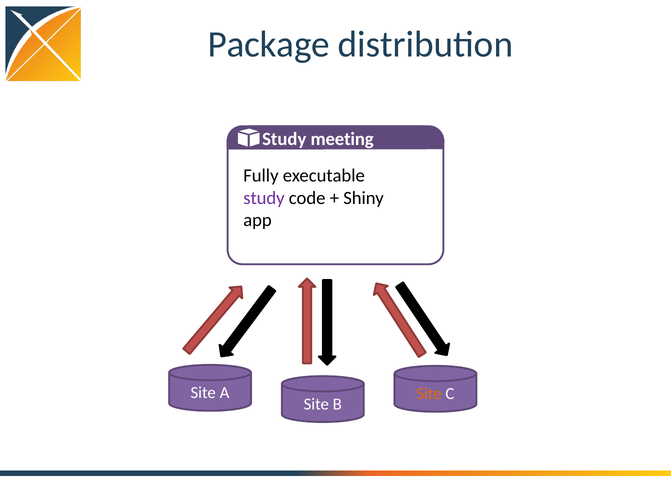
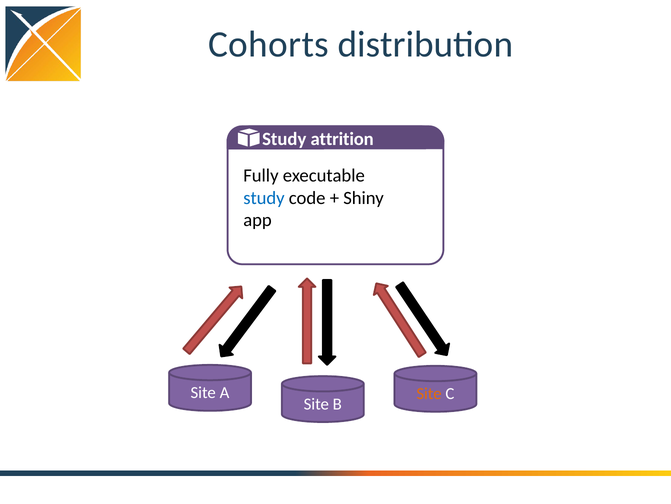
Package: Package -> Cohorts (269, 45)
meeting: meeting -> attrition (342, 139)
study colour: purple -> blue (264, 198)
